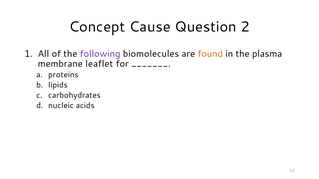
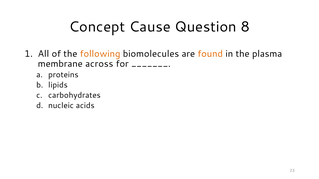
2: 2 -> 8 (245, 27)
following colour: purple -> orange (100, 54)
leaflet: leaflet -> across (99, 64)
